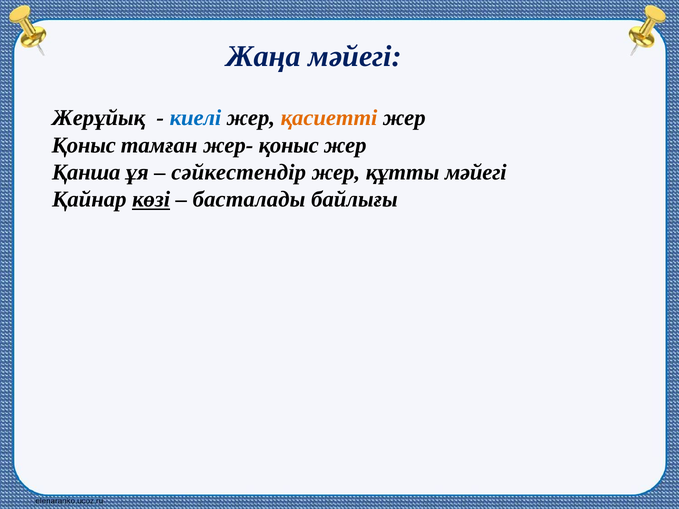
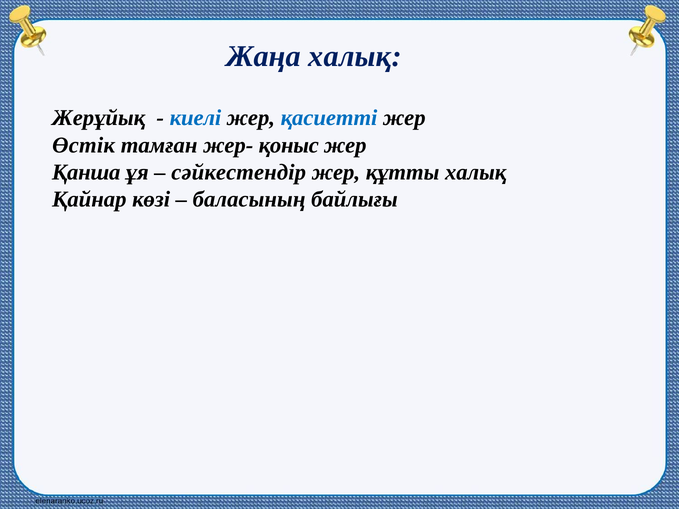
Жаңа мәйегі: мәйегі -> халық (355, 56)
қасиетті colour: orange -> blue (329, 118)
Қоныс: Қоныс -> Өстік (84, 145)
құтты мәйегі: мәйегі -> халық (476, 172)
көзі underline: present -> none (151, 200)
басталады: басталады -> баласының (249, 200)
